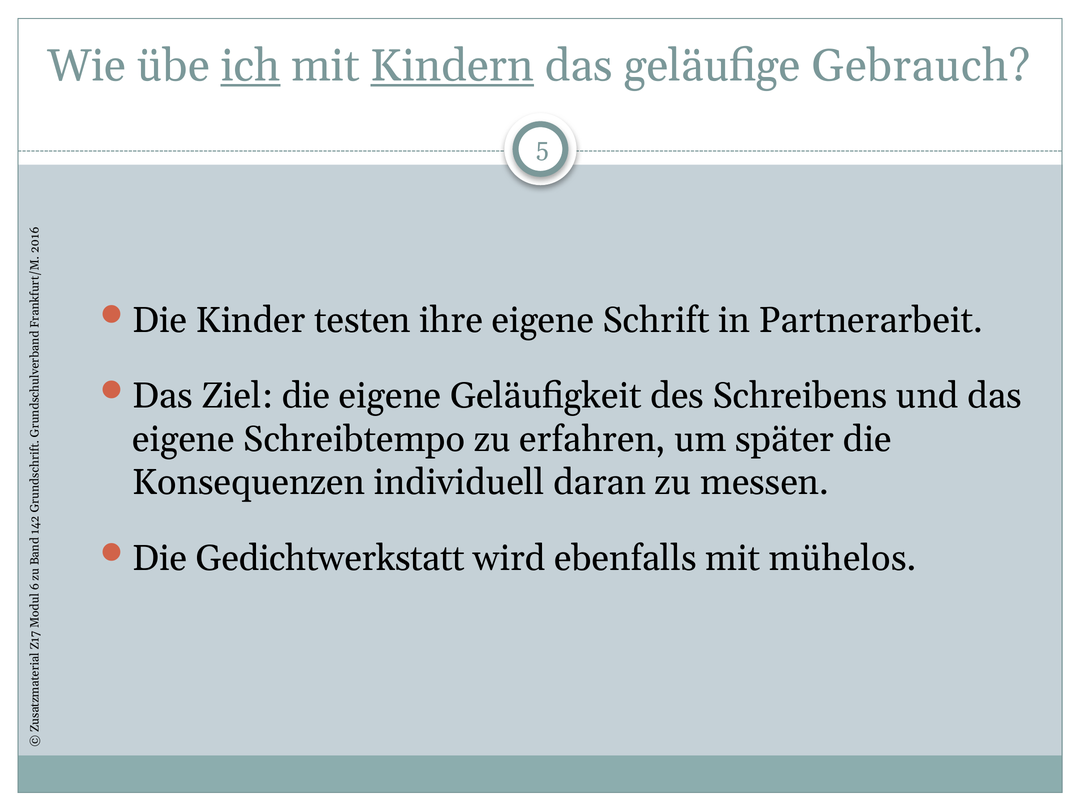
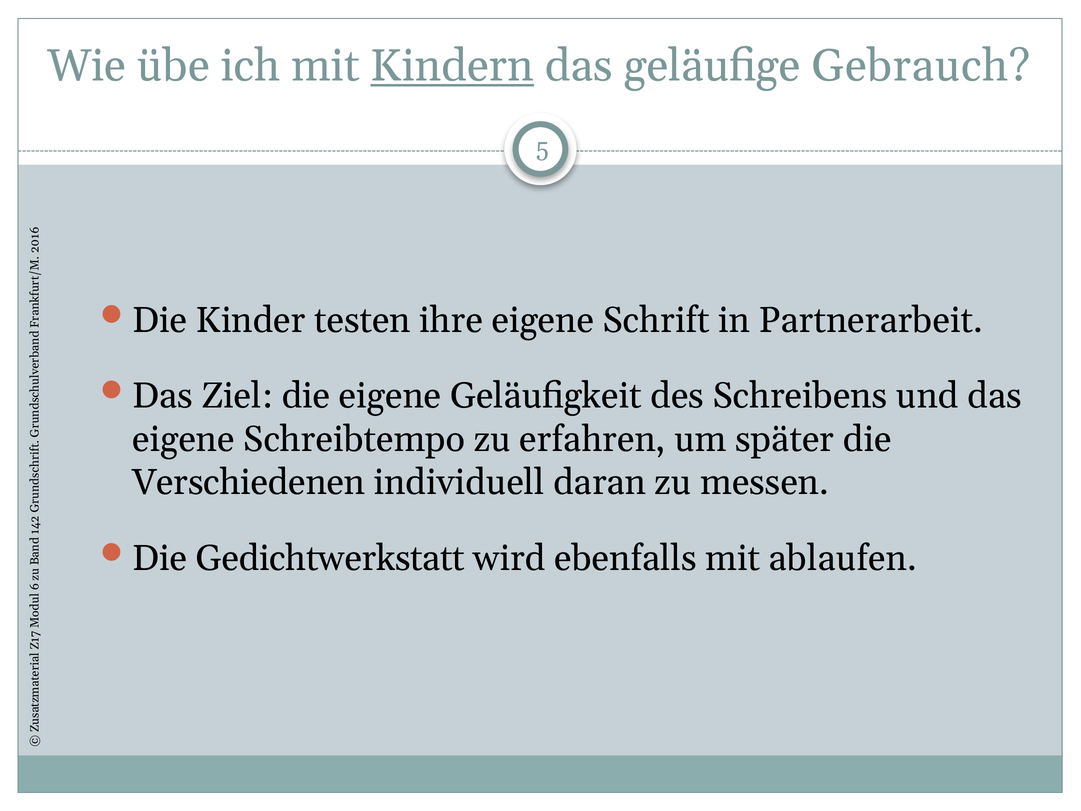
ich underline: present -> none (251, 66)
Konsequenzen: Konsequenzen -> Verschiedenen (249, 482)
mühelos: mühelos -> ablaufen (843, 558)
